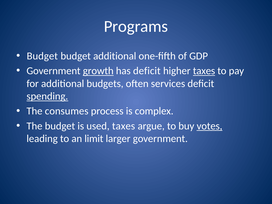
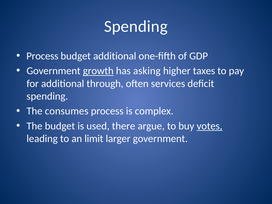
Programs: Programs -> Spending (136, 26)
Budget: Budget -> Process (42, 56)
has deficit: deficit -> asking (147, 71)
taxes underline: present -> none (204, 71)
budgets: budgets -> through (105, 84)
spending underline: present -> none (47, 96)
used taxes: taxes -> there (124, 126)
